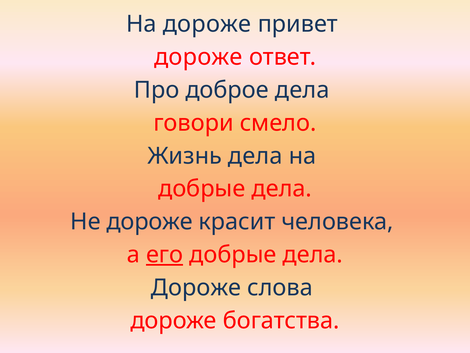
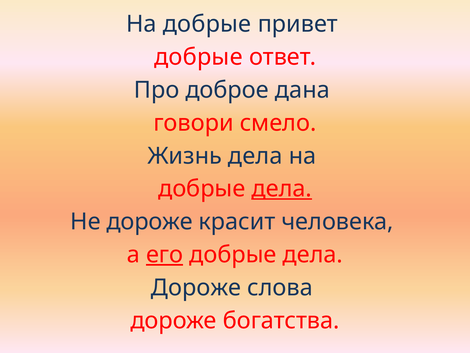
дороже: дороже -> добрые (207, 24)
дороже: дороже -> добрые (198, 57)
доброе дела: дела -> дана (302, 90)
дела underline: none -> present (282, 189)
